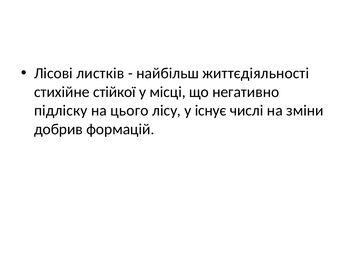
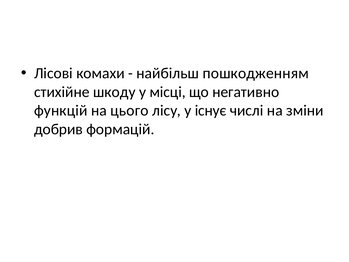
листків: листків -> комахи (100, 73)
життєдіяльності: життєдіяльності -> пошкодженням (256, 73)
стійкої: стійкої -> шкоду (114, 92)
підліску: підліску -> функцій (61, 110)
